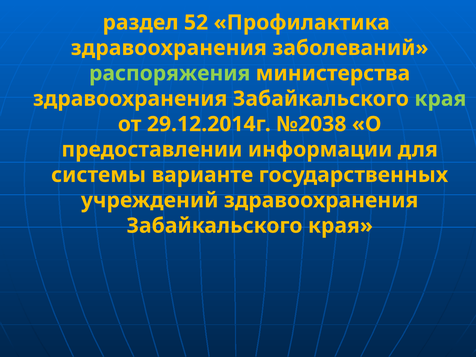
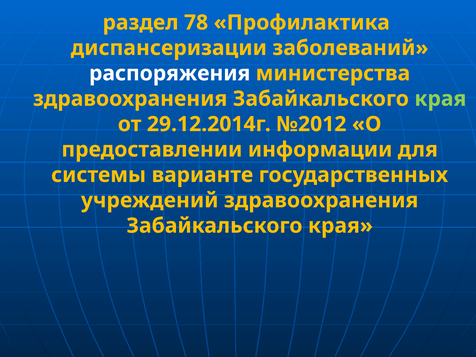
52: 52 -> 78 (196, 23)
здравоохранения: здравоохранения -> диспансеризации (169, 48)
распоряжения colour: light green -> white (170, 73)
№2038: №2038 -> №2012 (311, 124)
